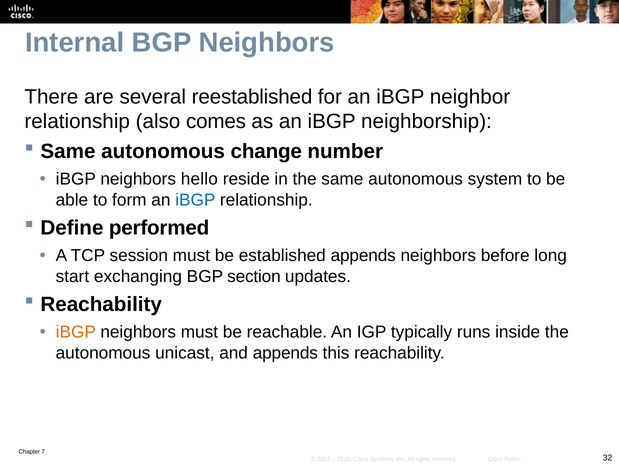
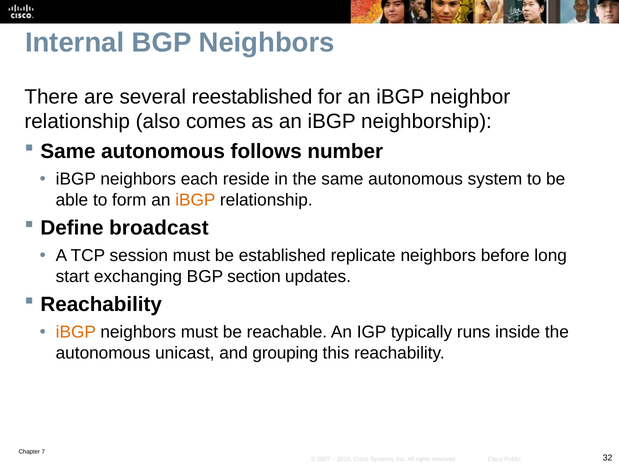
change: change -> follows (266, 151)
hello: hello -> each (199, 179)
iBGP colour: blue -> orange (195, 200)
performed: performed -> broadcast (159, 228)
established appends: appends -> replicate (363, 255)
and appends: appends -> grouping (285, 352)
